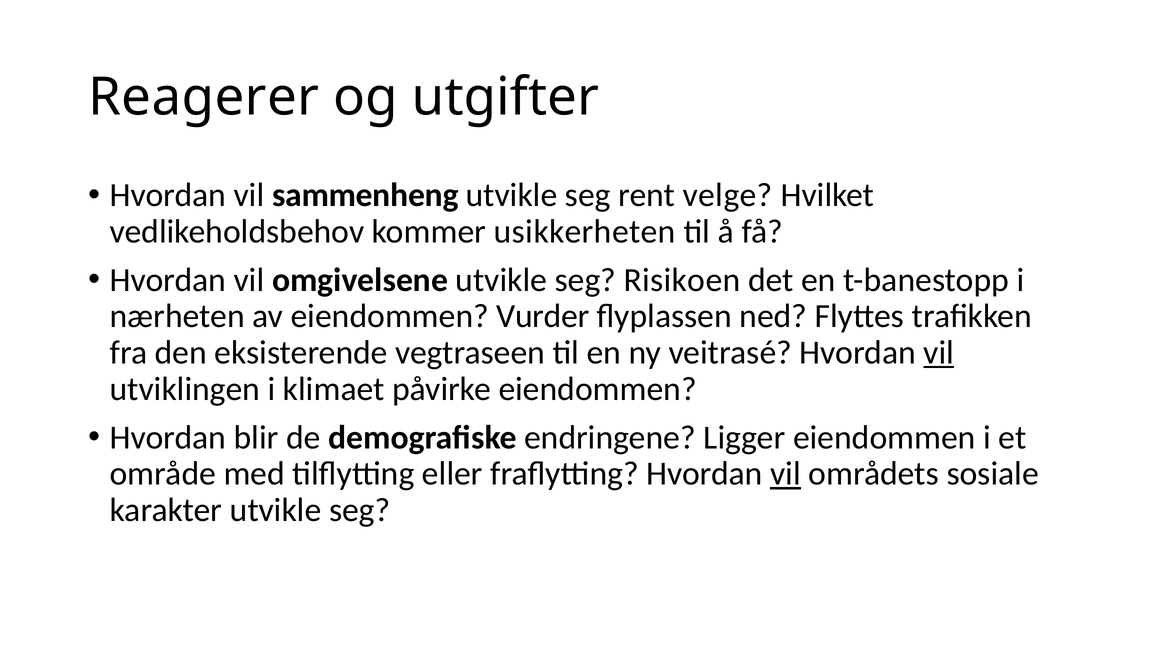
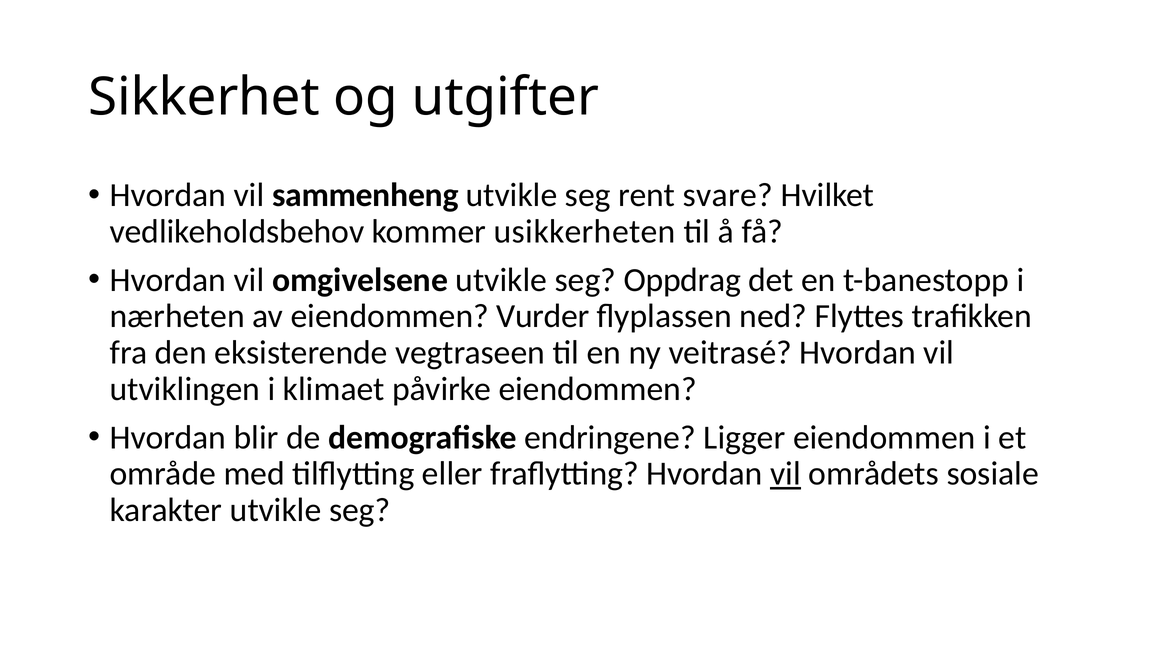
Reagerer: Reagerer -> Sikkerhet (204, 97)
velge: velge -> svare (728, 195)
Risikoen: Risikoen -> Oppdrag (682, 280)
vil underline: present -> none (939, 353)
